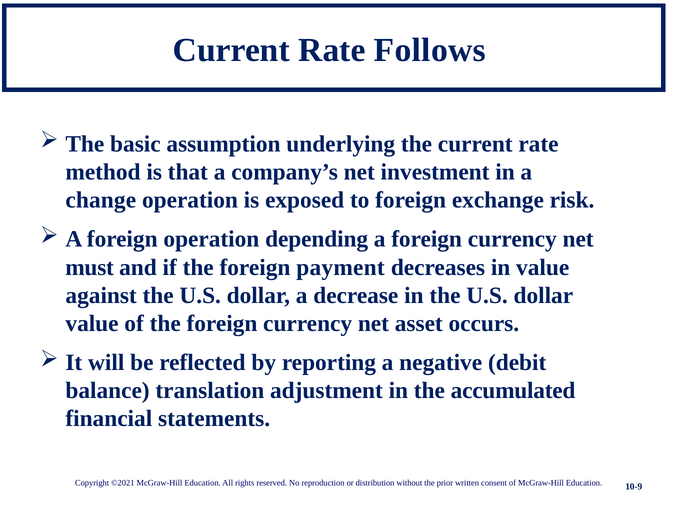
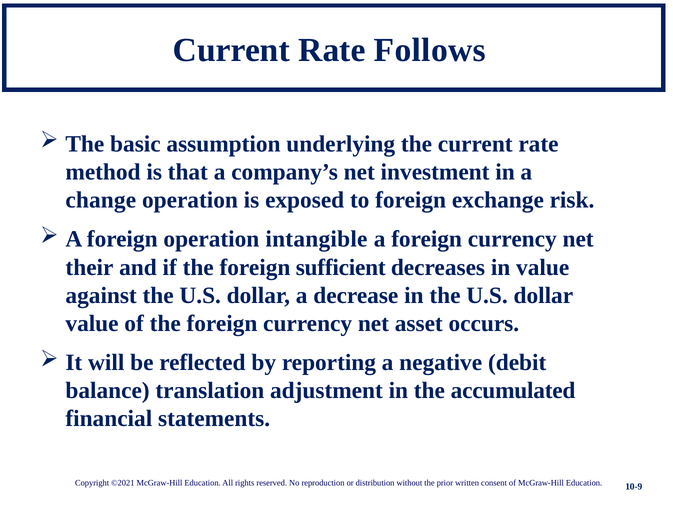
depending: depending -> intangible (316, 239)
must: must -> their (89, 267)
payment: payment -> sufficient (341, 267)
